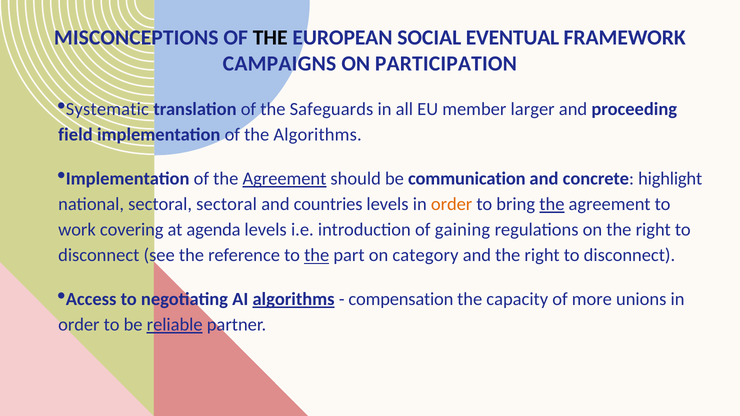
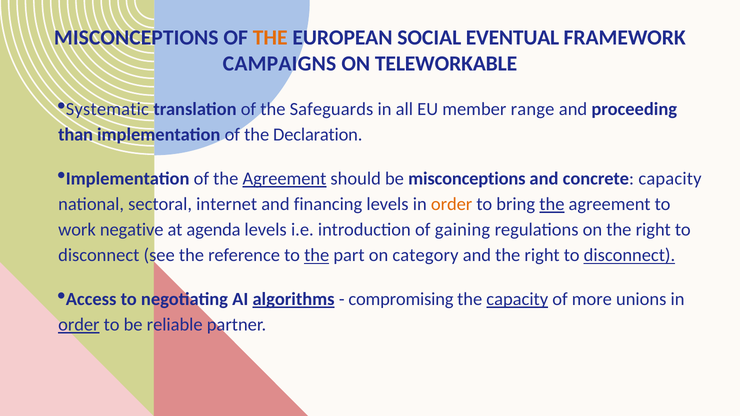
THE colour: black -> orange (270, 38)
PARTICIPATION: PARTICIPATION -> TELEWORKABLE (446, 64)
larger: larger -> range (533, 109)
field: field -> than (76, 135)
the Algorithms: Algorithms -> Declaration (318, 135)
be communication: communication -> misconceptions (467, 179)
concrete highlight: highlight -> capacity (670, 179)
sectoral sectoral: sectoral -> internet (227, 204)
countries: countries -> financing (328, 204)
covering: covering -> negative (132, 230)
disconnect underline: none -> present (629, 256)
compensation: compensation -> compromising (401, 300)
capacity underline: none -> present (517, 300)
order underline: none -> present (79, 325)
reliable underline: present -> none (175, 325)
